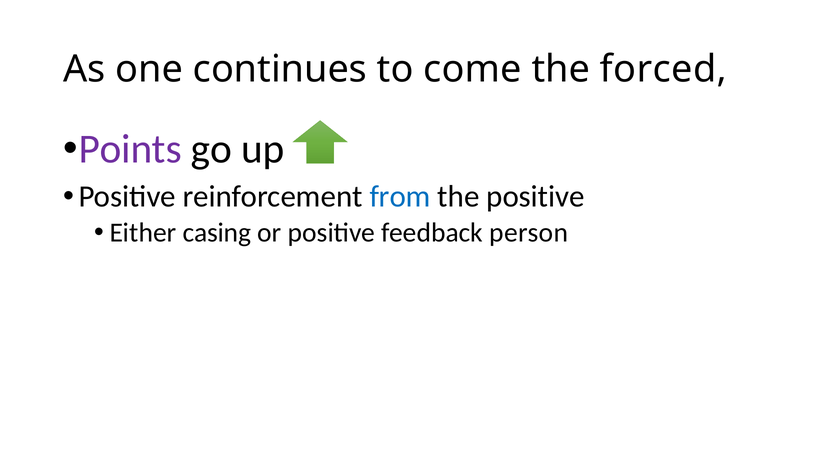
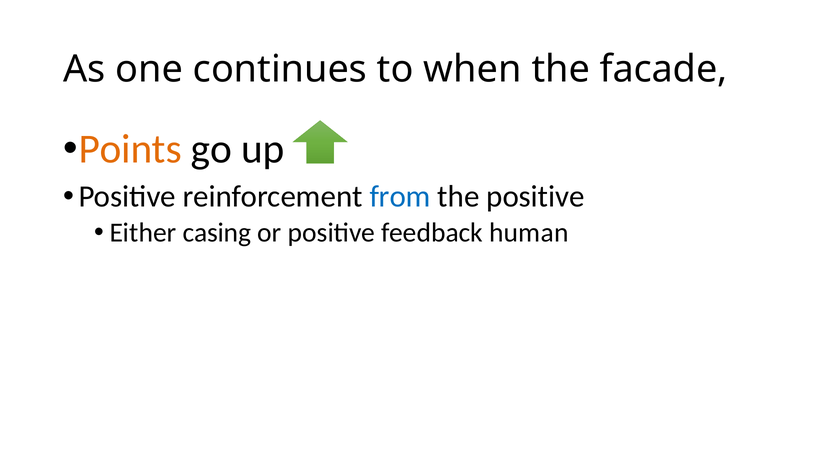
come: come -> when (473, 69)
forced: forced -> facade (664, 69)
Points colour: purple -> orange (130, 149)
person: person -> human (529, 233)
